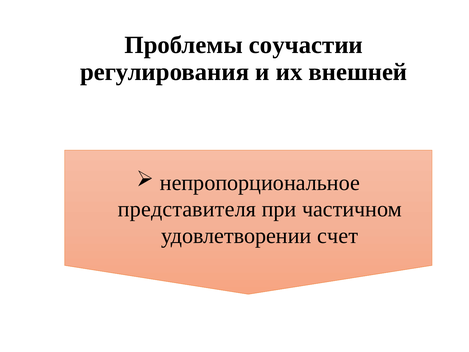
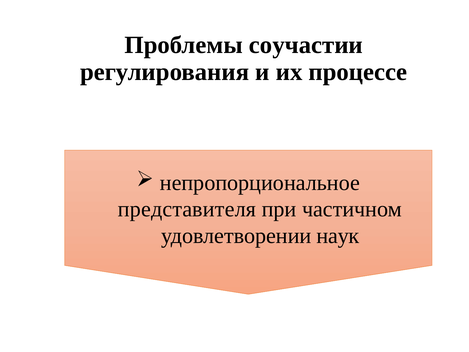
внешней: внешней -> процессе (358, 72)
счет: счет -> наук (338, 236)
